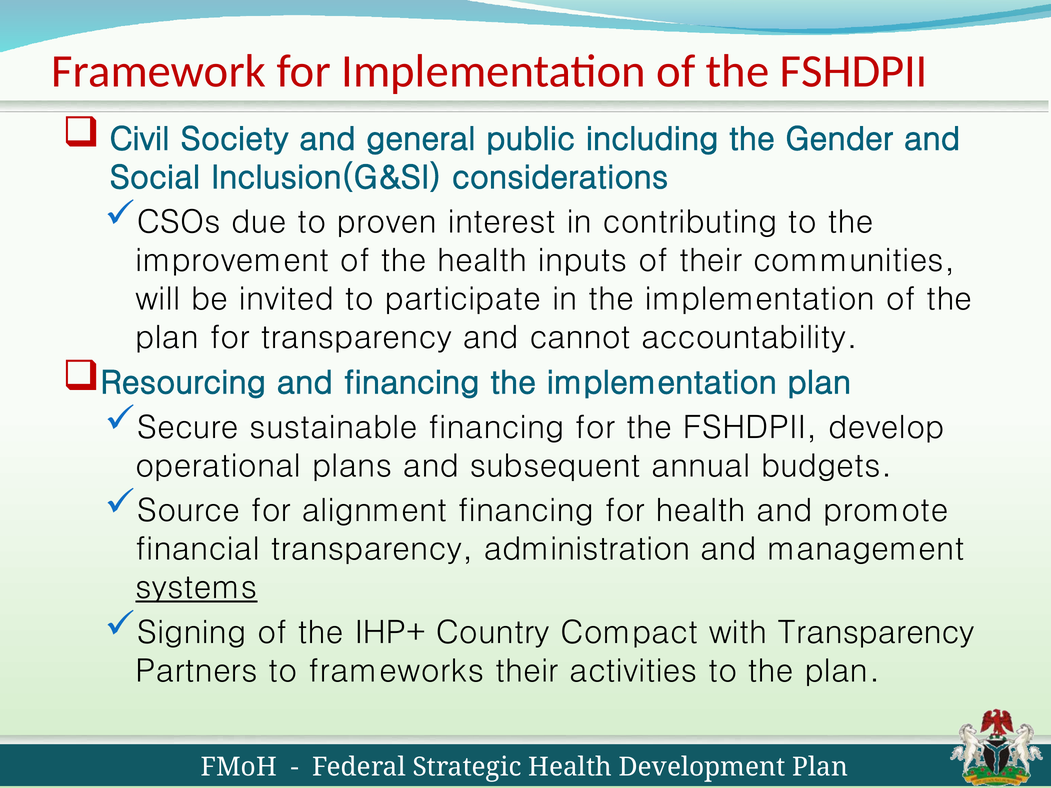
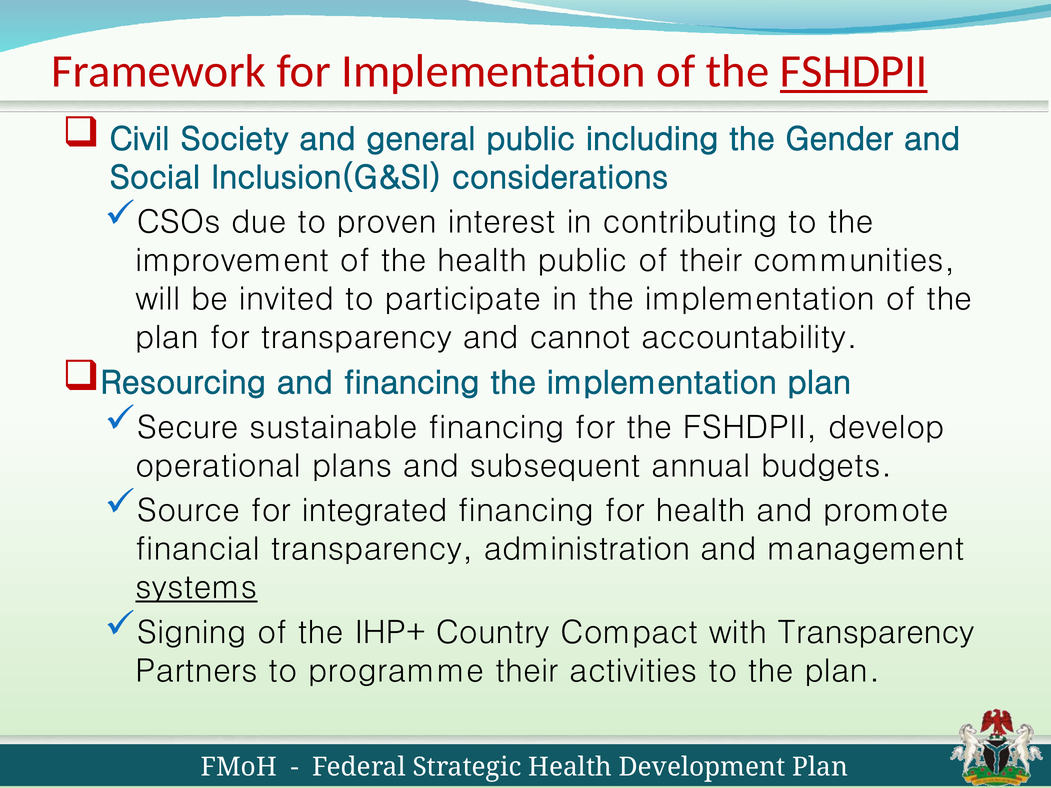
FSHDPII underline: none -> present (854, 72)
health inputs: inputs -> public (583, 261)
alignment: alignment -> integrated (375, 511)
frameworks: frameworks -> programme (396, 671)
